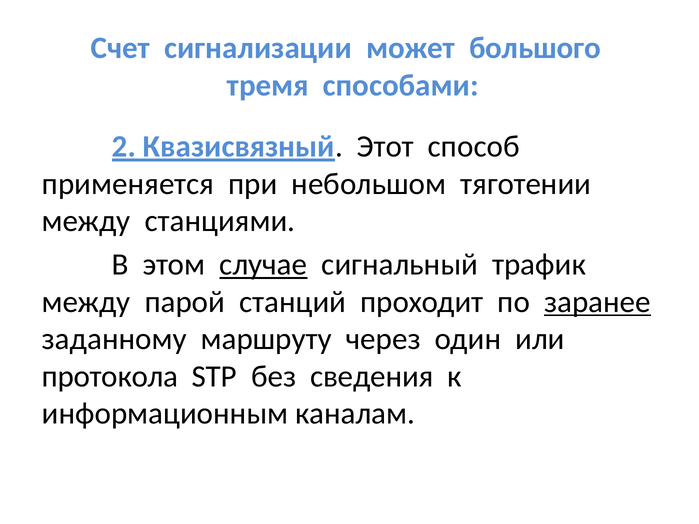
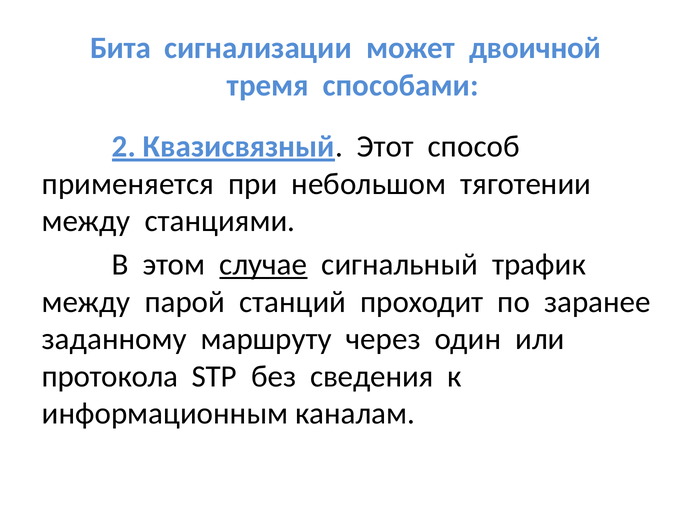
Счет: Счет -> Бита (121, 48)
большого: большого -> двоичной (535, 48)
заранее underline: present -> none (597, 302)
